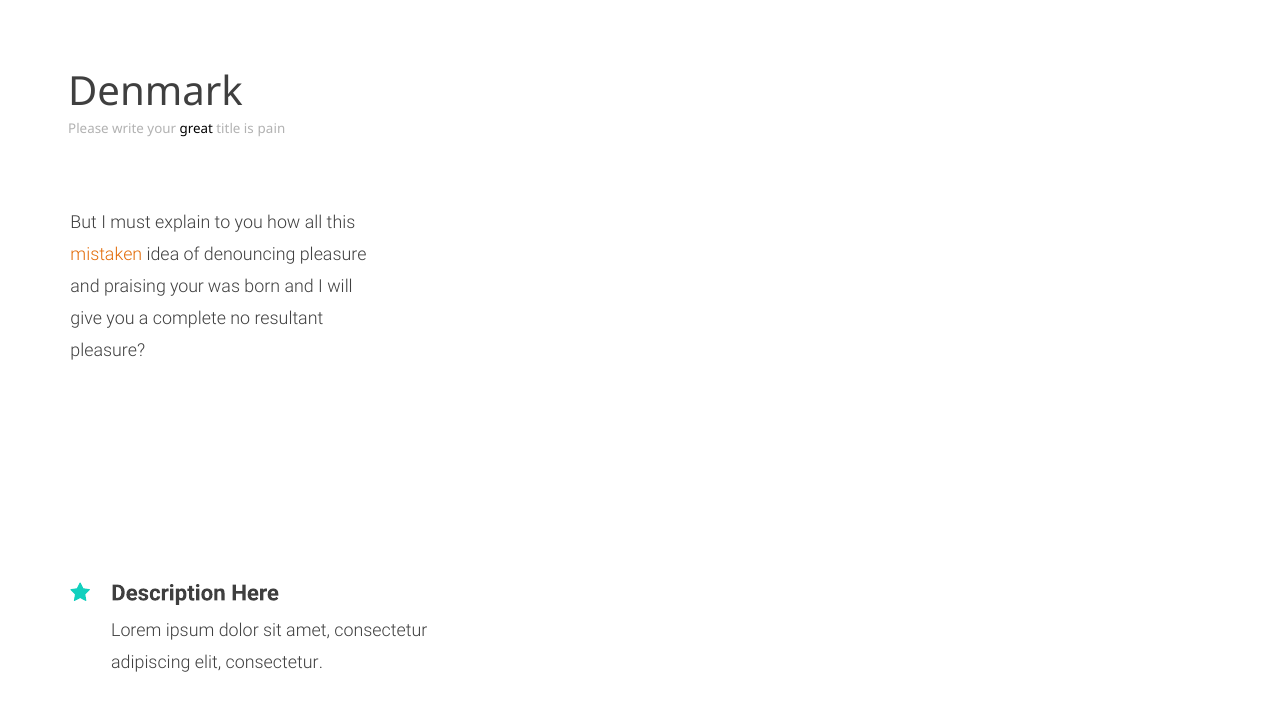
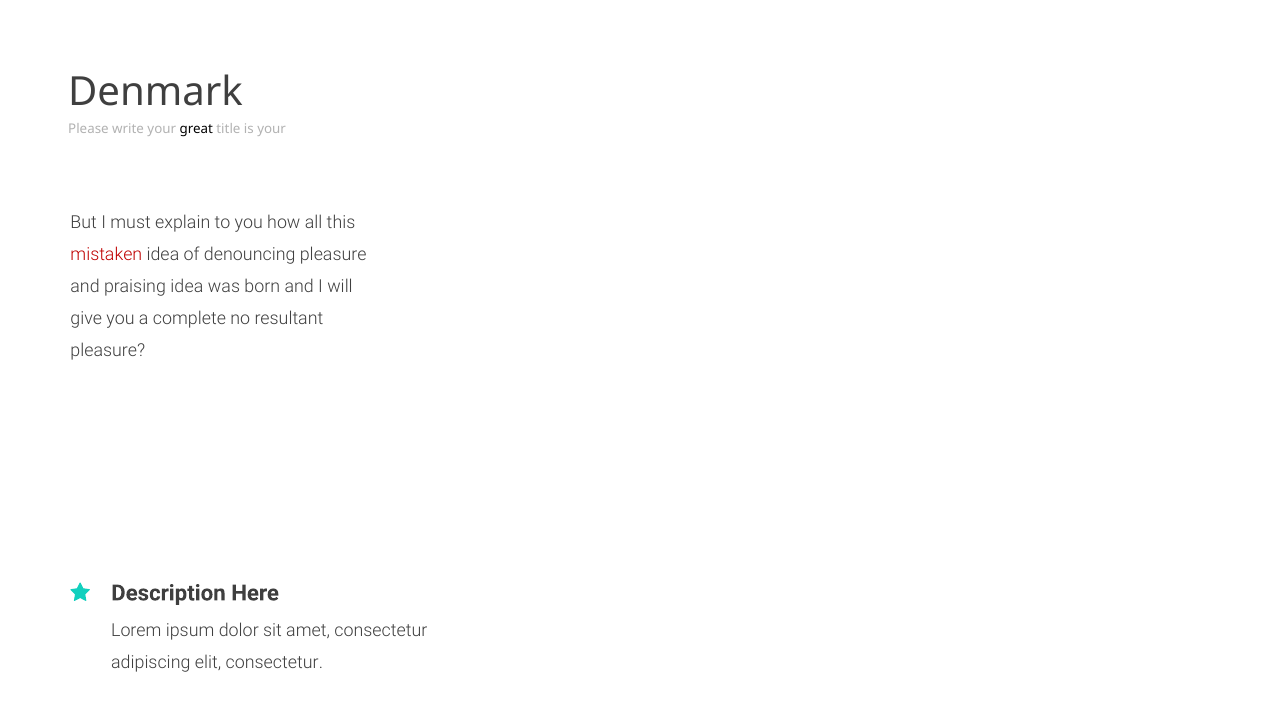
is pain: pain -> your (272, 130)
mistaken colour: orange -> red (106, 254)
praising your: your -> idea (187, 286)
